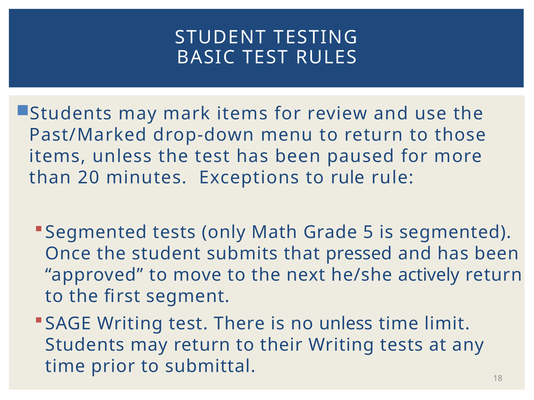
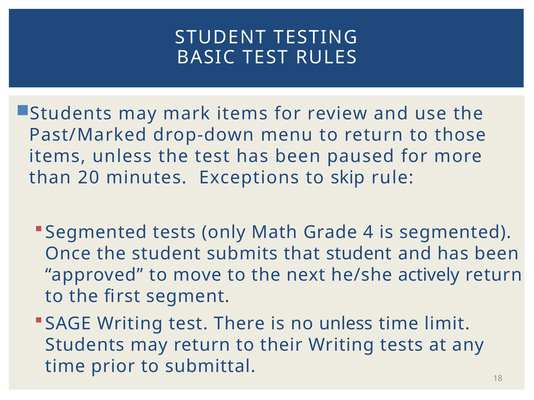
to rule: rule -> skip (348, 178)
5: 5 -> 4 (368, 233)
that pressed: pressed -> student (359, 254)
